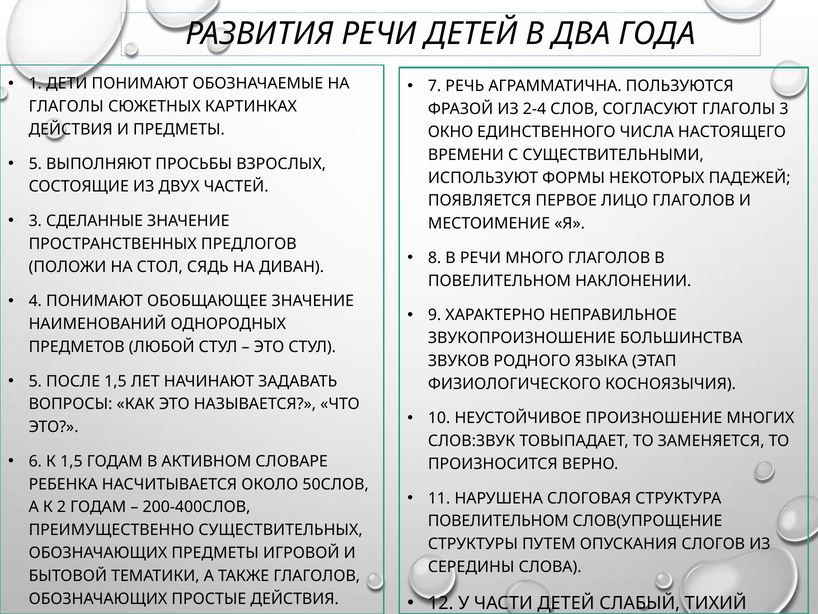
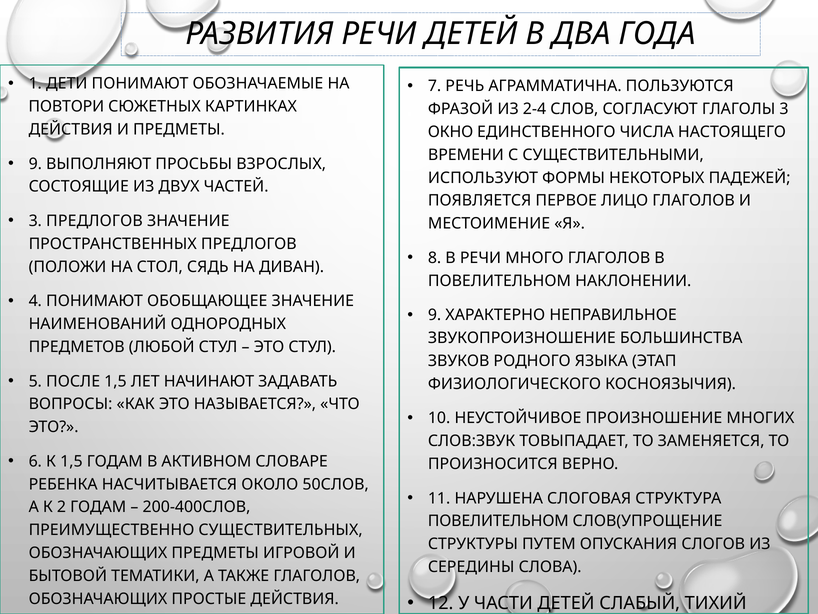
ГЛАГОЛЫ: ГЛАГОЛЫ -> ПОВТОРИ (66, 107)
5: 5 -> 9 (35, 164)
3 СДЕЛАННЫЕ: СДЕЛАННЫЕ -> ПРЕДЛОГОВ (94, 221)
